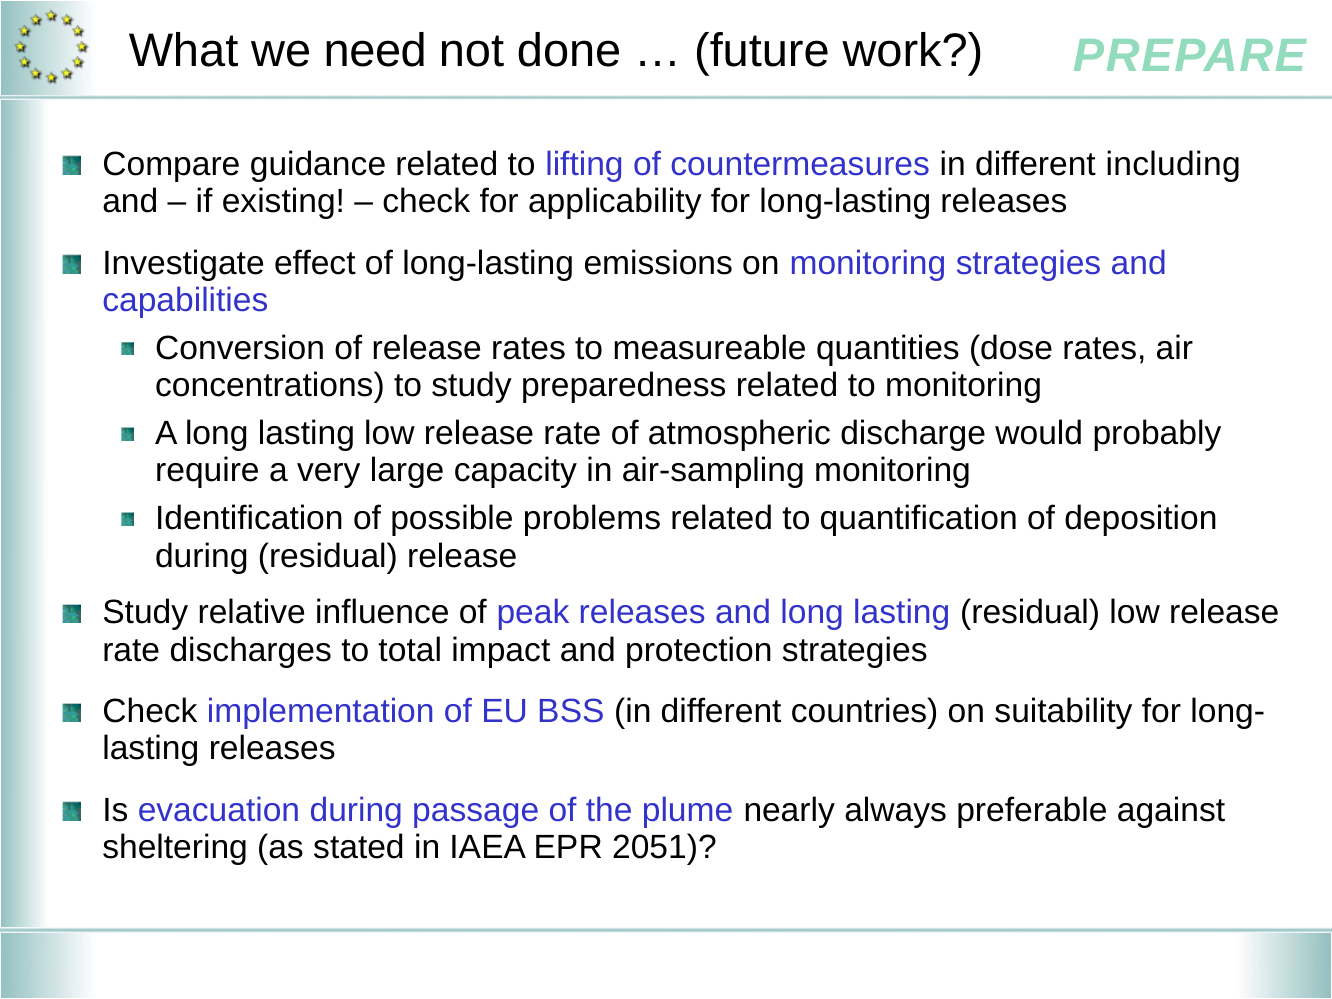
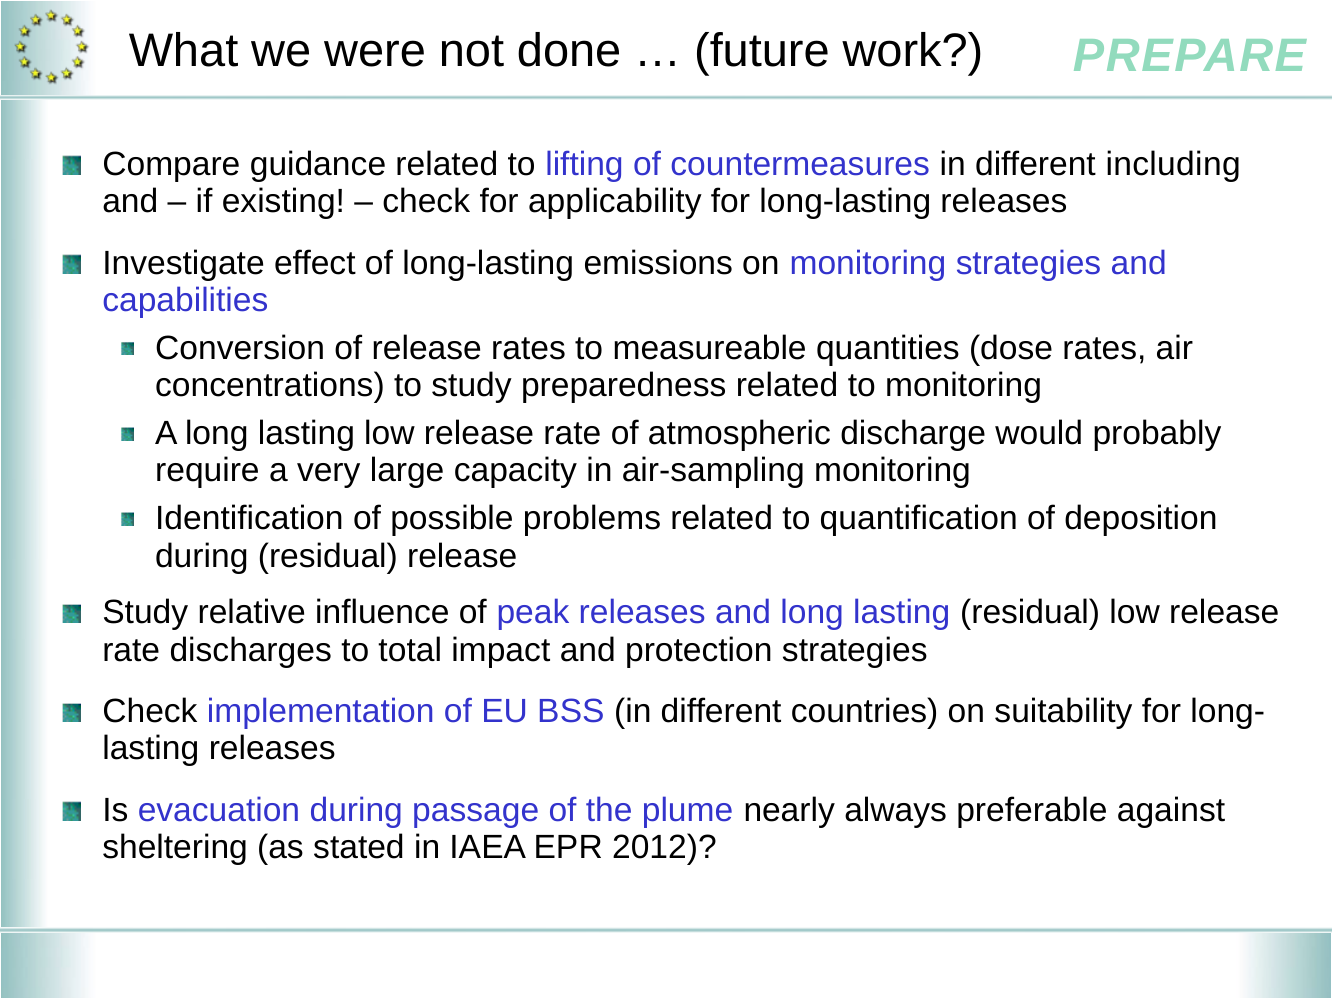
need: need -> were (375, 51)
2051: 2051 -> 2012 (664, 848)
